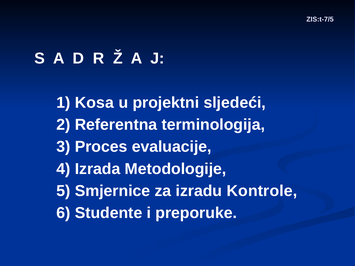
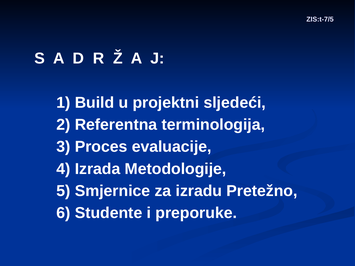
Kosa: Kosa -> Build (94, 103)
Kontrole: Kontrole -> Pretežno (262, 191)
